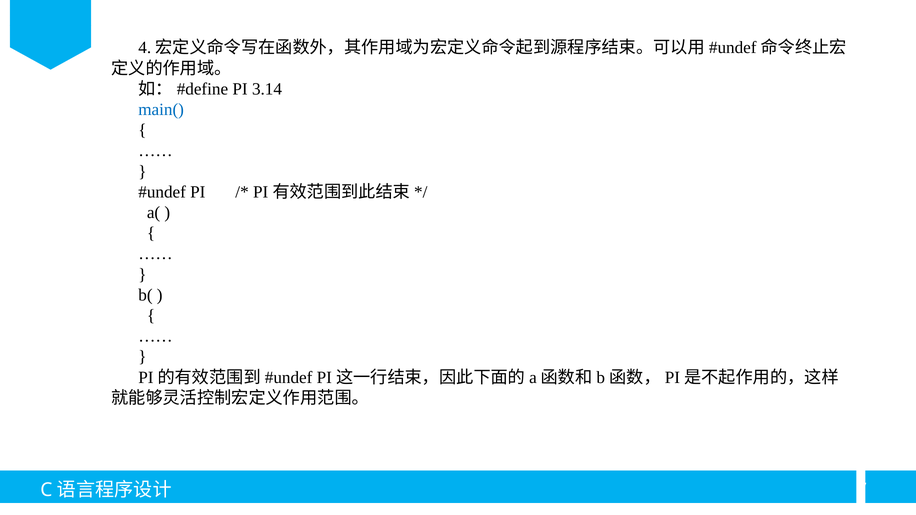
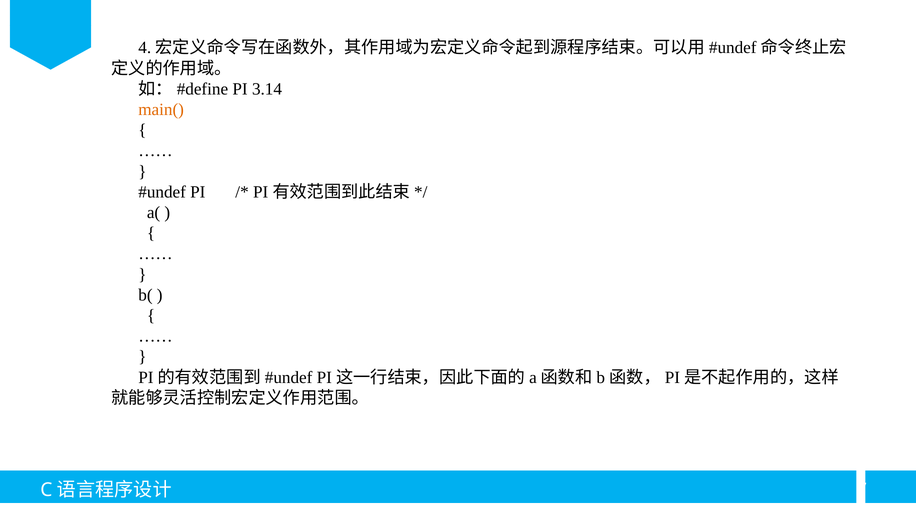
main( colour: blue -> orange (161, 110)
